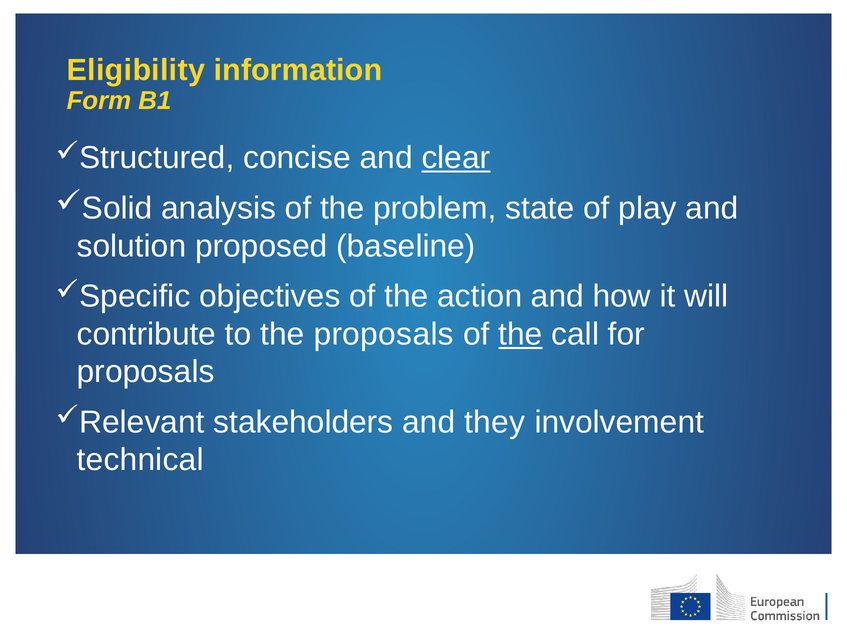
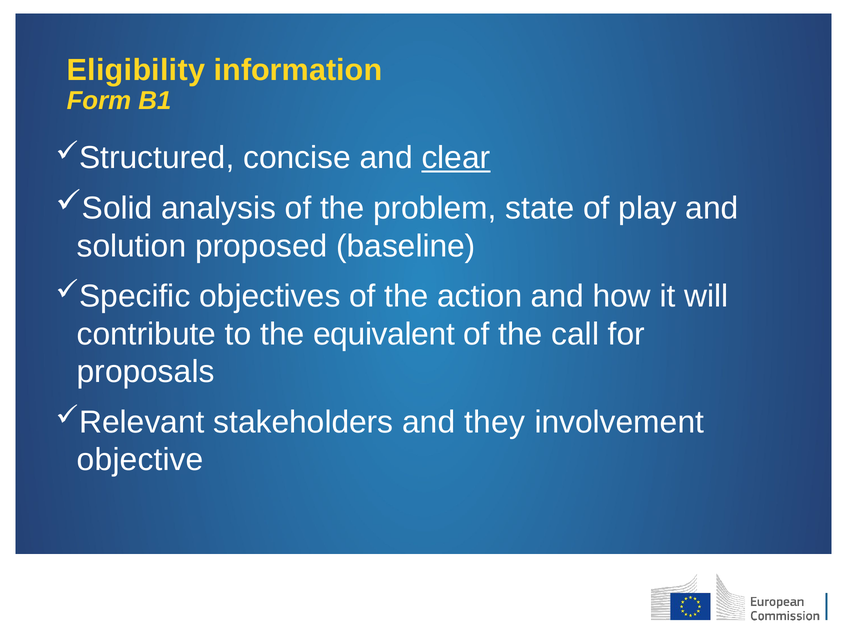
the proposals: proposals -> equivalent (384, 334)
the underline: present -> none (521, 334)
technical: technical -> objective (140, 460)
